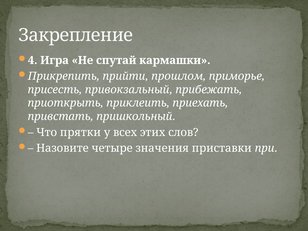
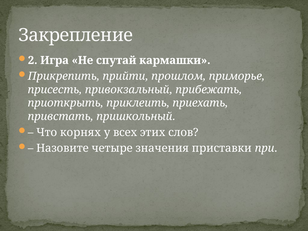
4: 4 -> 2 (33, 60)
прятки: прятки -> корнях (80, 132)
